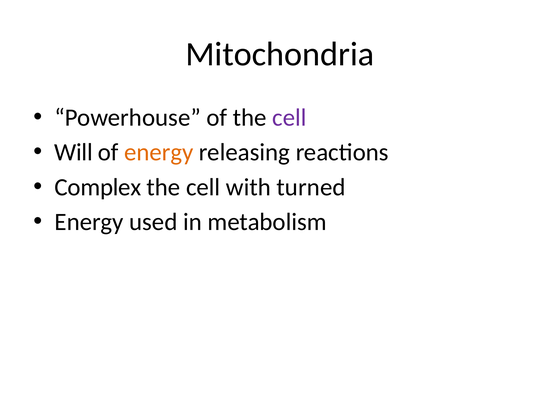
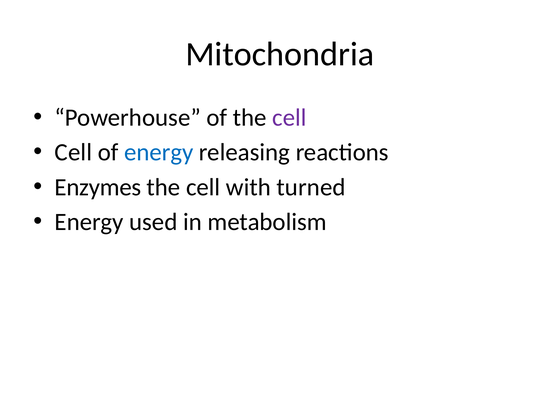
Will: Will -> Cell (73, 152)
energy colour: orange -> blue (159, 152)
Complex: Complex -> Enzymes (98, 187)
